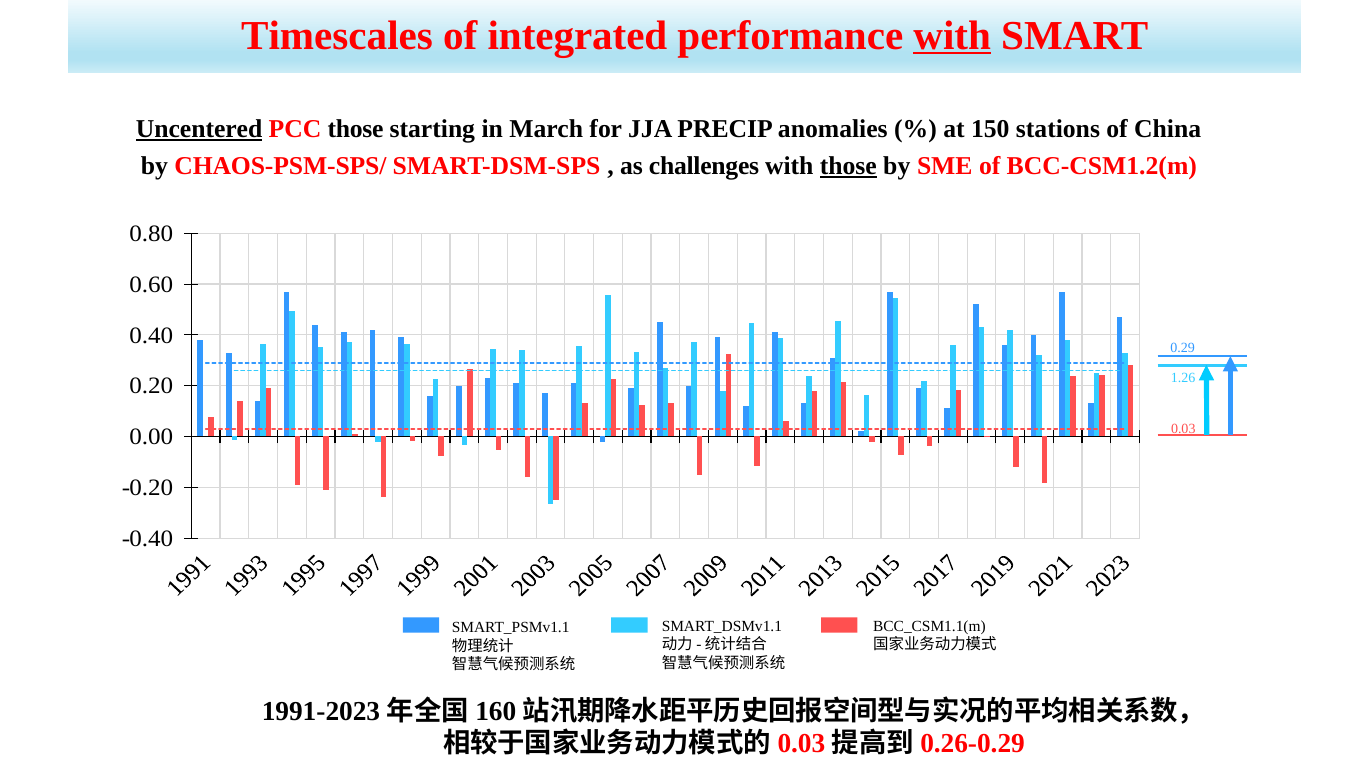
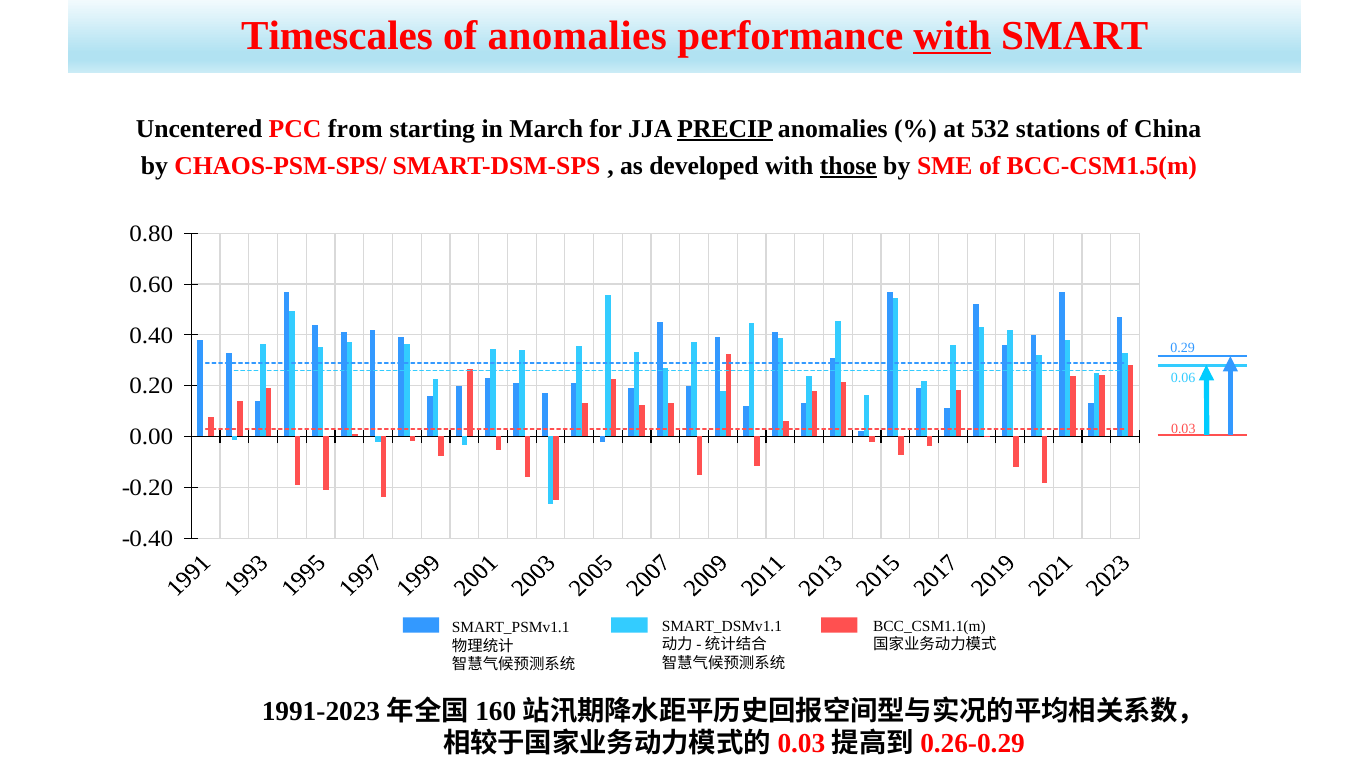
of integrated: integrated -> anomalies (577, 36)
Uncentered underline: present -> none (199, 129)
PCC those: those -> from (355, 129)
PRECIP underline: none -> present (725, 129)
150: 150 -> 532 (990, 129)
challenges: challenges -> developed (704, 166)
BCC-CSM1.2(m: BCC-CSM1.2(m -> BCC-CSM1.5(m (1102, 166)
1.26: 1.26 -> 0.06 (1183, 378)
